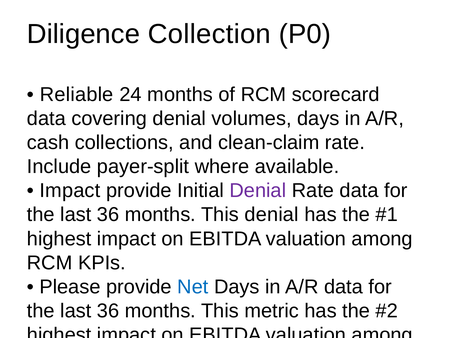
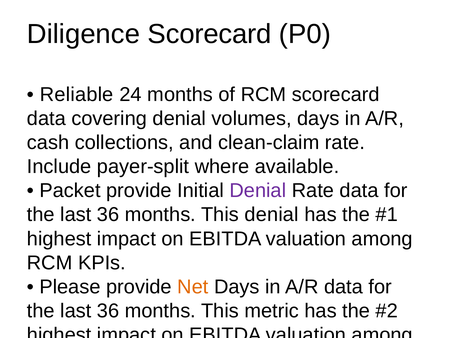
Diligence Collection: Collection -> Scorecard (210, 34)
Impact: Impact -> Packet (70, 190)
Net colour: blue -> orange (193, 286)
